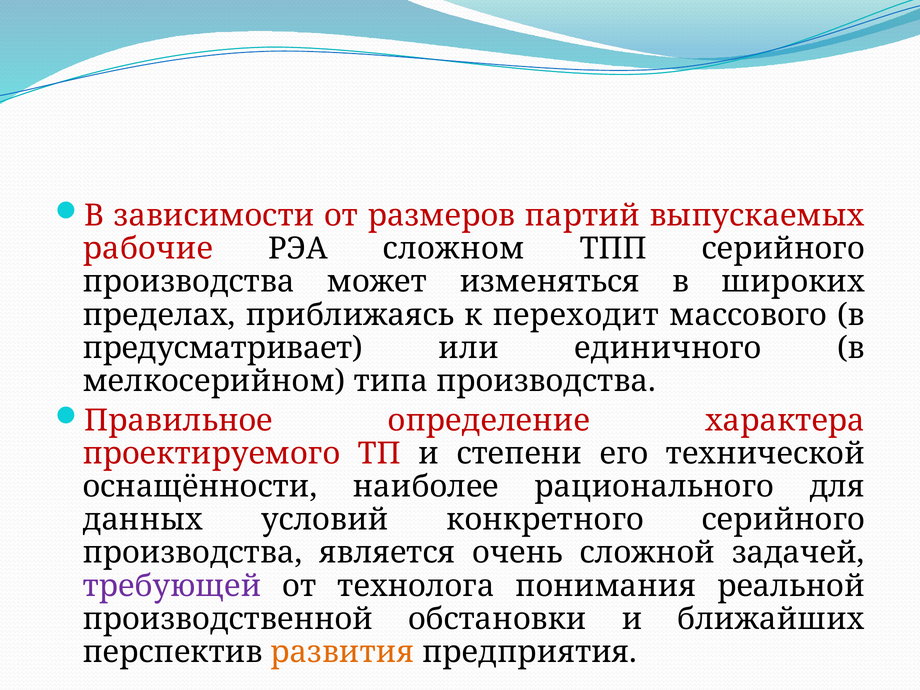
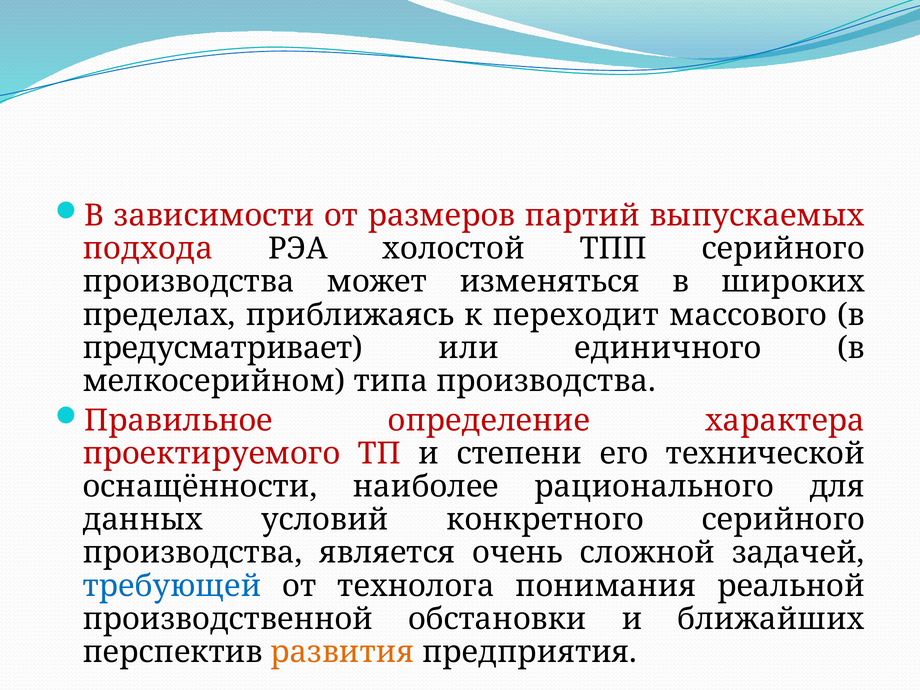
рабочие: рабочие -> подхода (148, 249)
сложном: сложном -> холостой (454, 249)
требующей colour: purple -> blue (172, 586)
